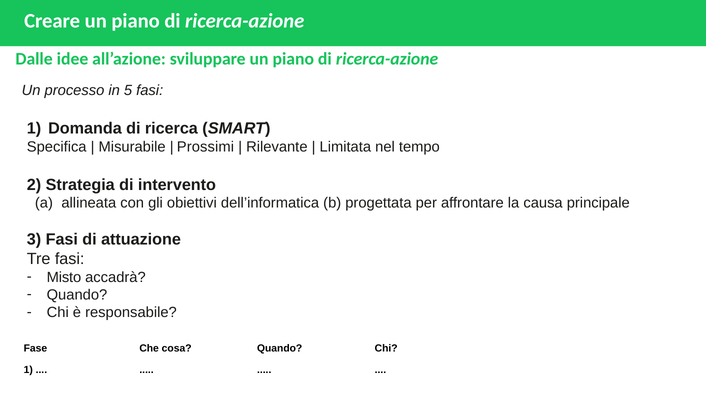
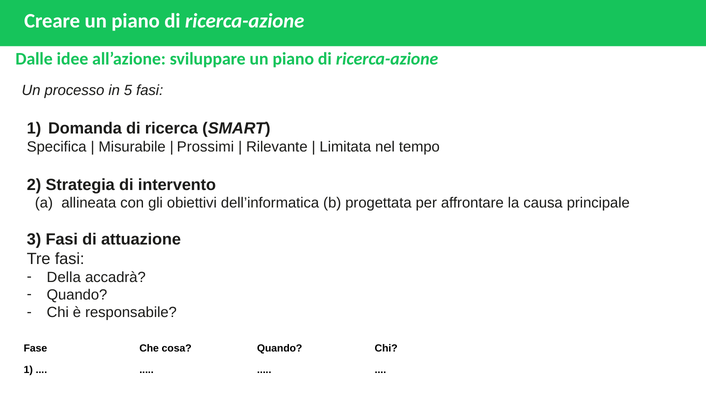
Misto: Misto -> Della (64, 277)
